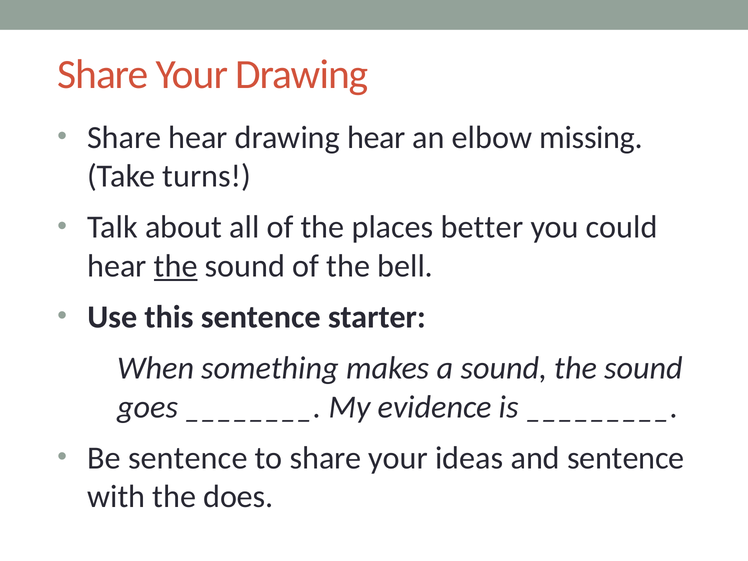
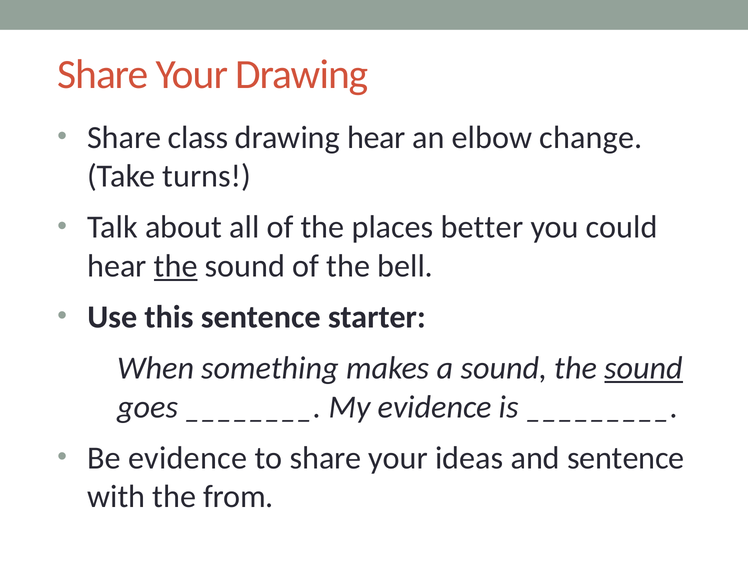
Share hear: hear -> class (198, 138)
missing: missing -> change (591, 138)
sound underline: none -> present (644, 368)
Be sentence: sentence -> evidence (188, 458)
does: does -> from (238, 497)
